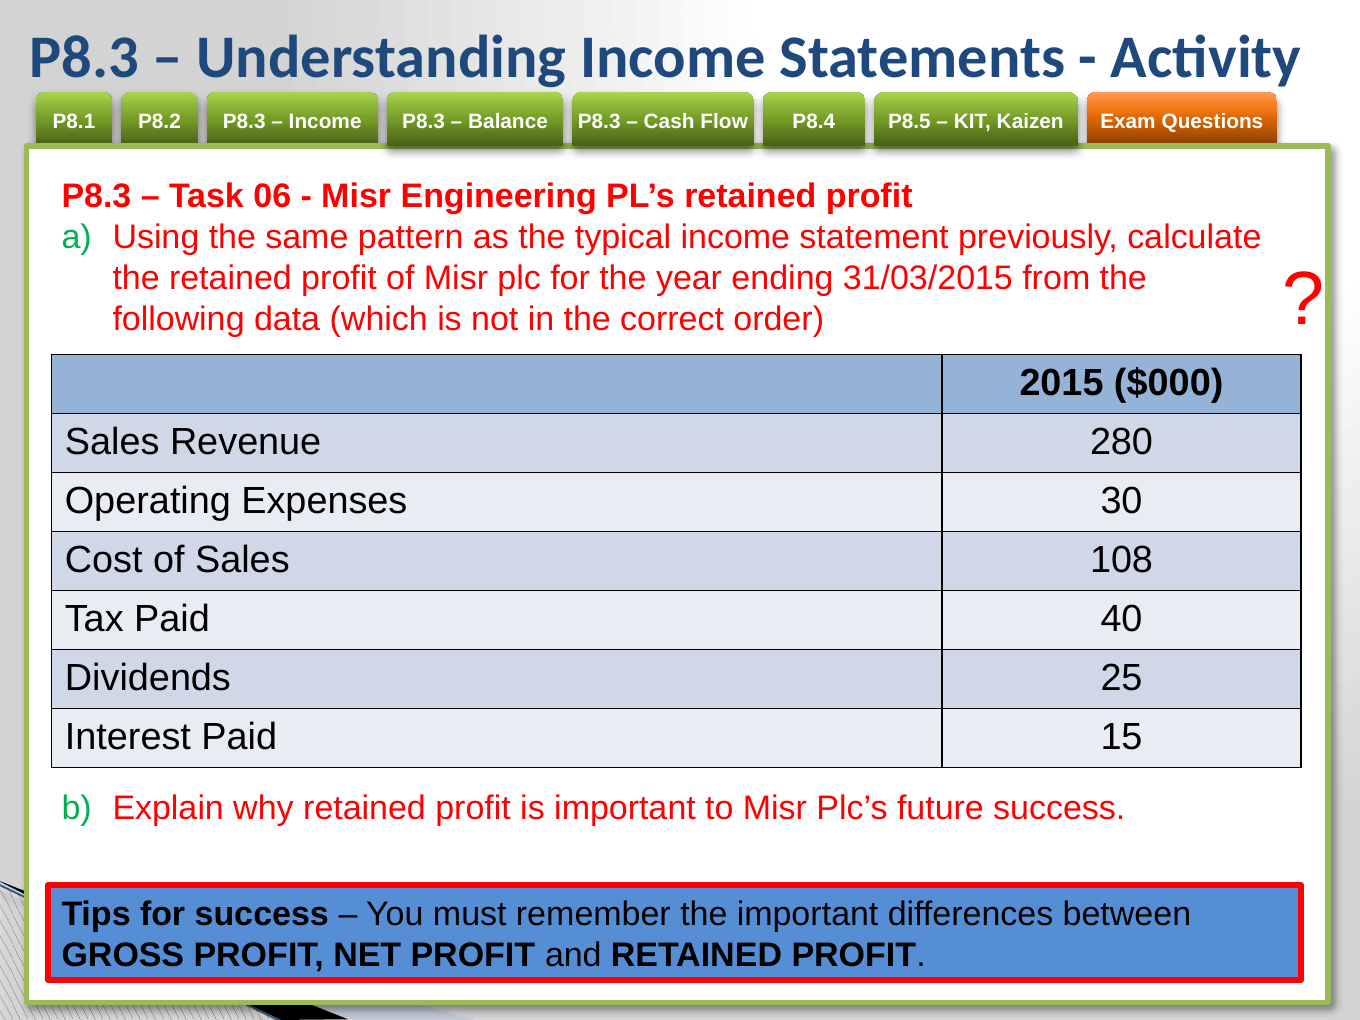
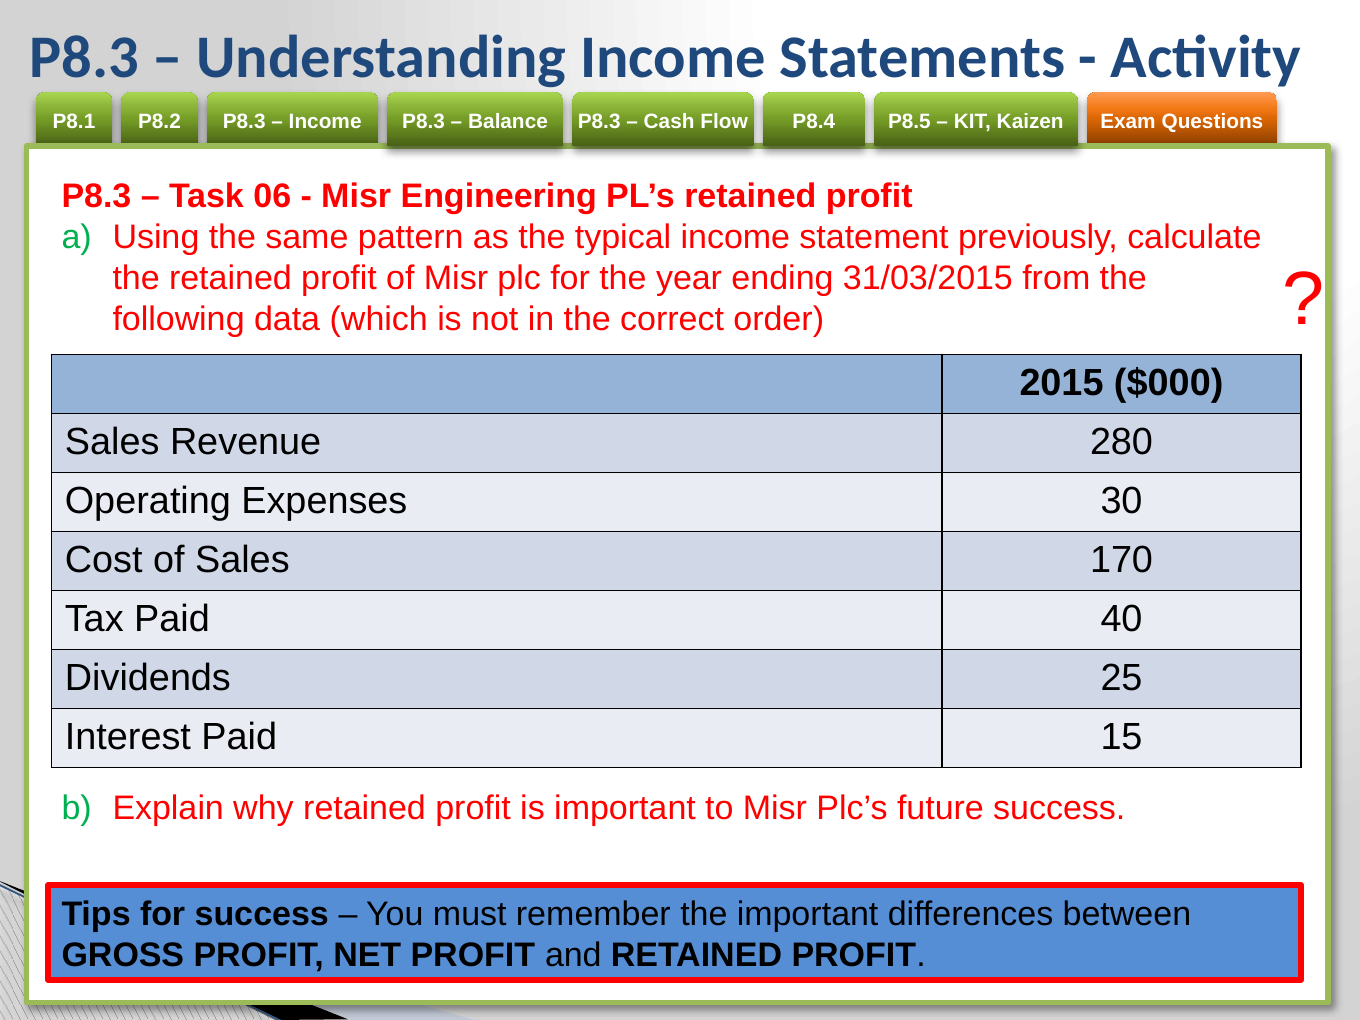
108: 108 -> 170 (1122, 560)
